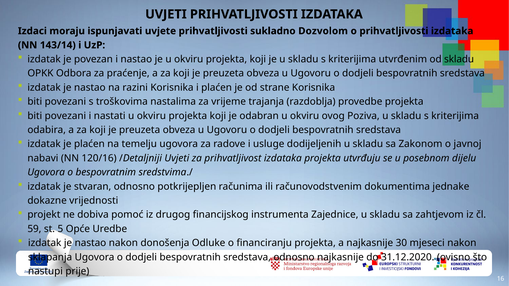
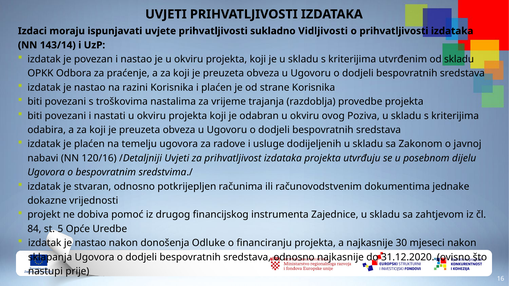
Dozvolom: Dozvolom -> Vidljivosti (323, 31)
59: 59 -> 84 (34, 229)
